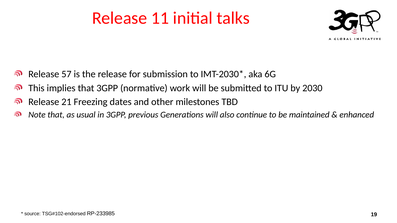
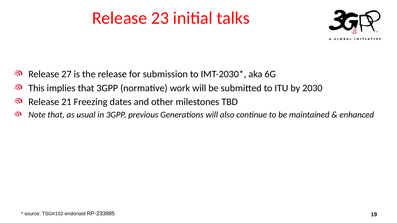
11: 11 -> 23 (160, 18)
57: 57 -> 27 (66, 74)
